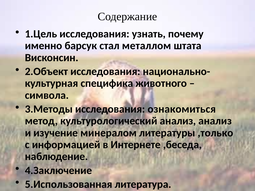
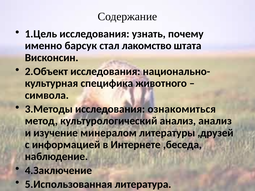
металлом: металлом -> лакомство (147, 46)
,только: ,только -> ,друзей (215, 133)
